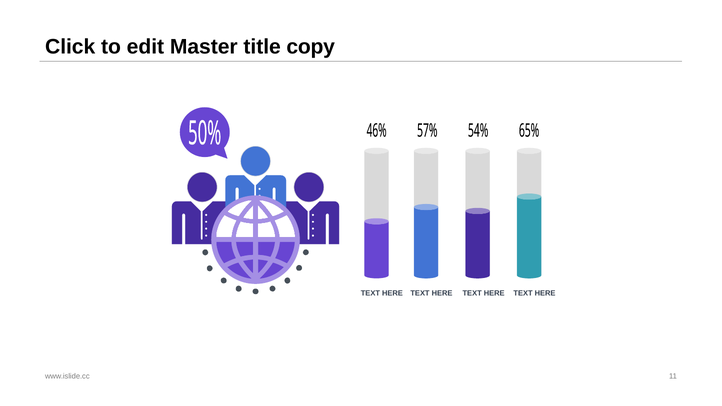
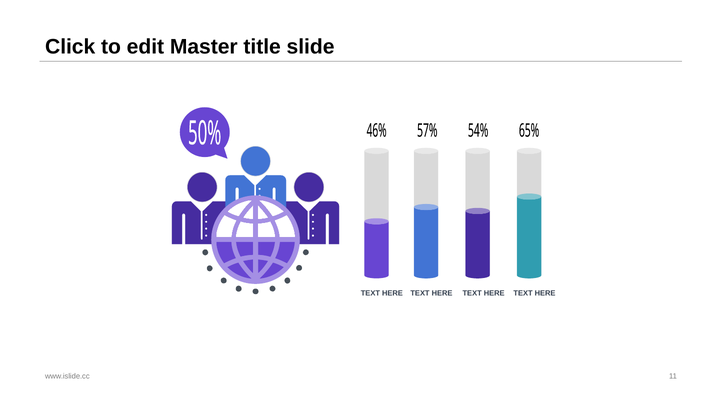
copy: copy -> slide (311, 47)
